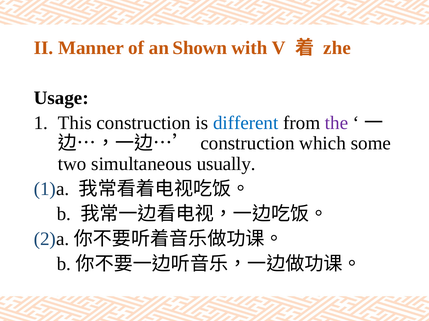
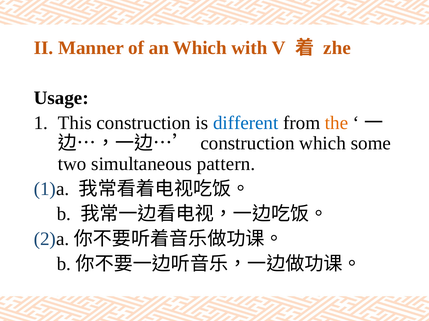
an Shown: Shown -> Which (200, 48)
the colour: purple -> orange (337, 123)
usually: usually -> pattern (226, 164)
